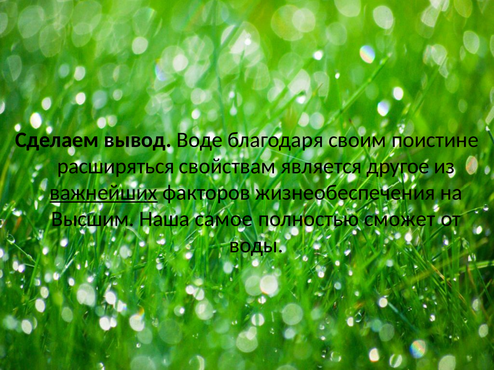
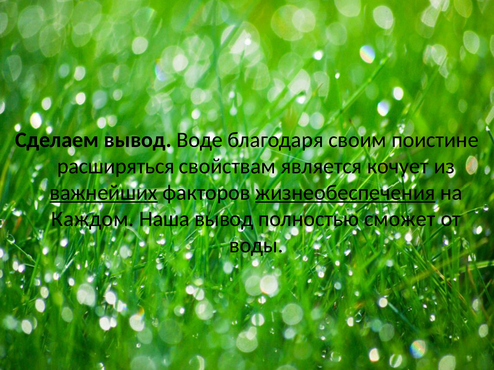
другое: другое -> кочует (398, 167)
жизнеобеспечения underline: none -> present (345, 193)
Высшим: Высшим -> Каждом (93, 219)
Наша самое: самое -> вывод (224, 219)
